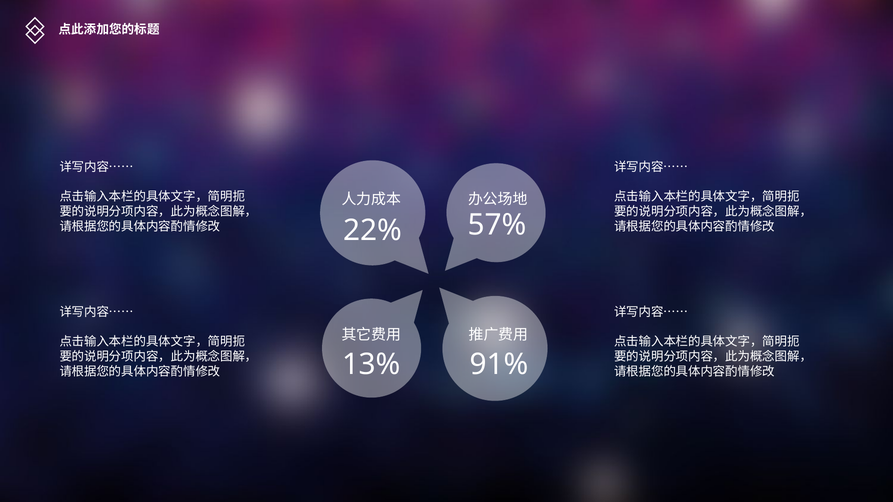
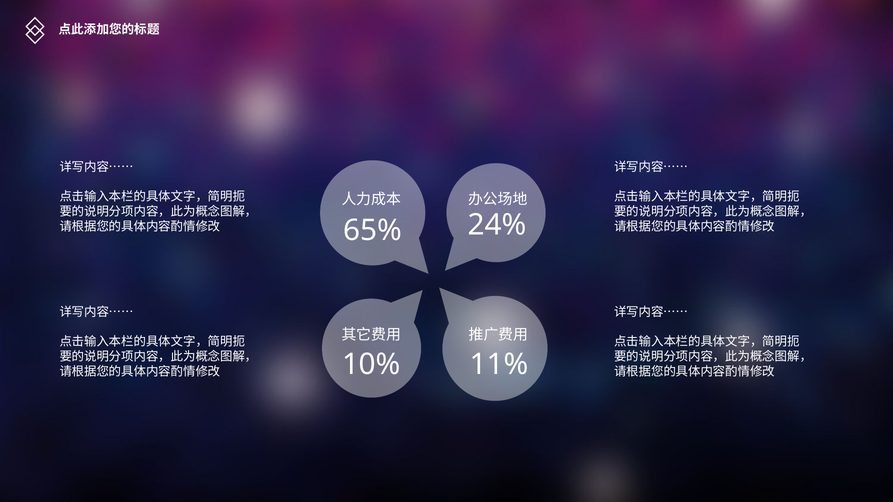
57%: 57% -> 24% (497, 225)
22%: 22% -> 65% (373, 231)
13%: 13% -> 10% (371, 365)
91%: 91% -> 11% (499, 365)
